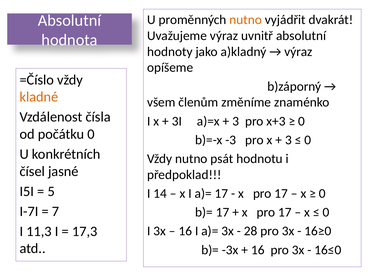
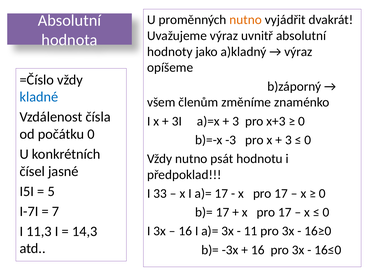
kladné colour: orange -> blue (39, 97)
14: 14 -> 33 (160, 193)
17,3: 17,3 -> 14,3 (85, 231)
28: 28 -> 11 (251, 231)
